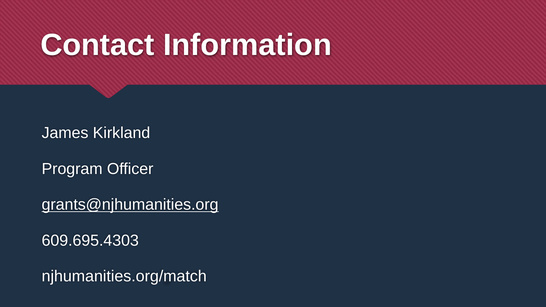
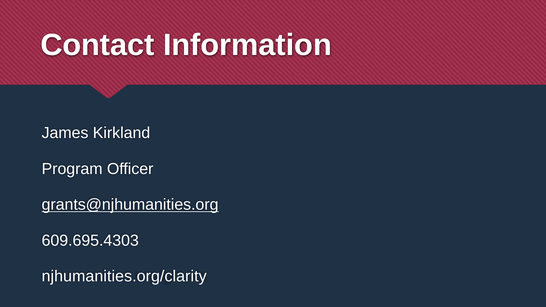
njhumanities.org/match: njhumanities.org/match -> njhumanities.org/clarity (124, 276)
